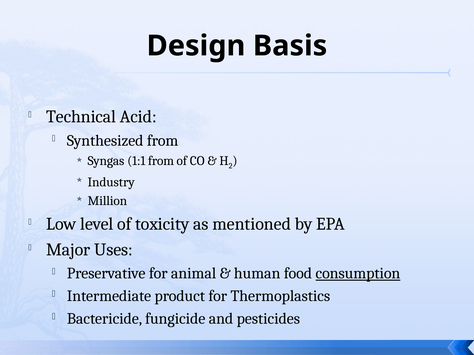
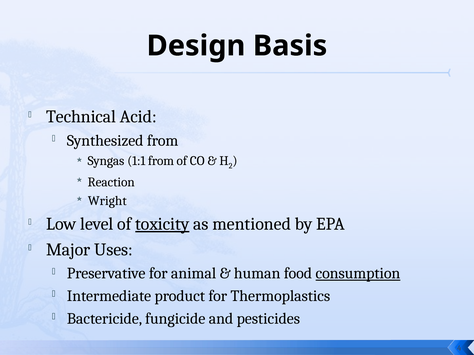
Industry: Industry -> Reaction (111, 182)
Million: Million -> Wright (107, 201)
toxicity underline: none -> present (162, 224)
